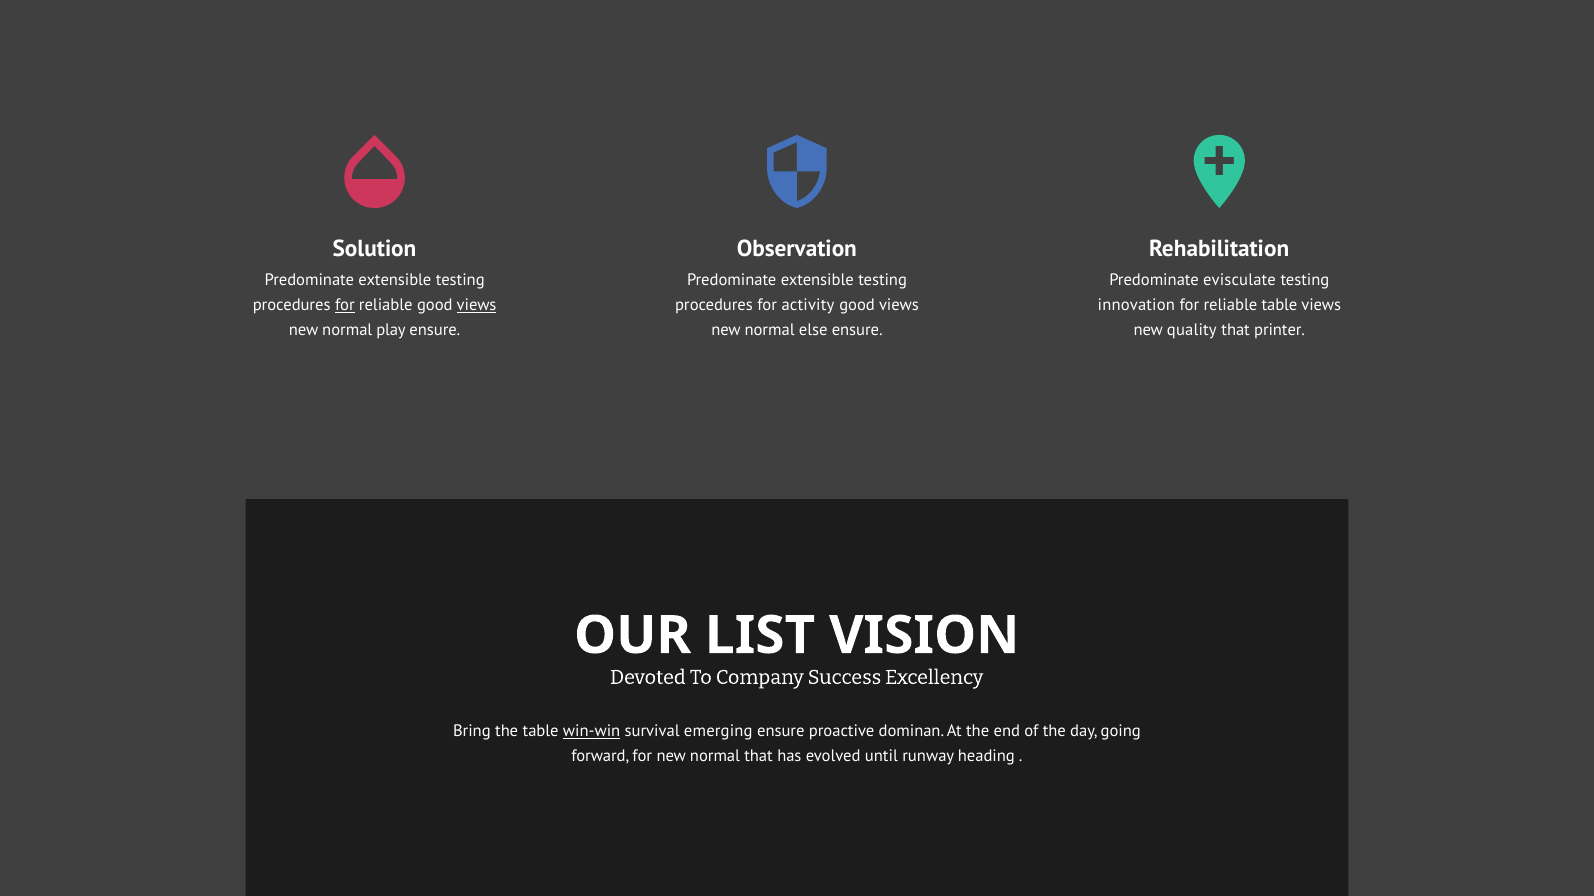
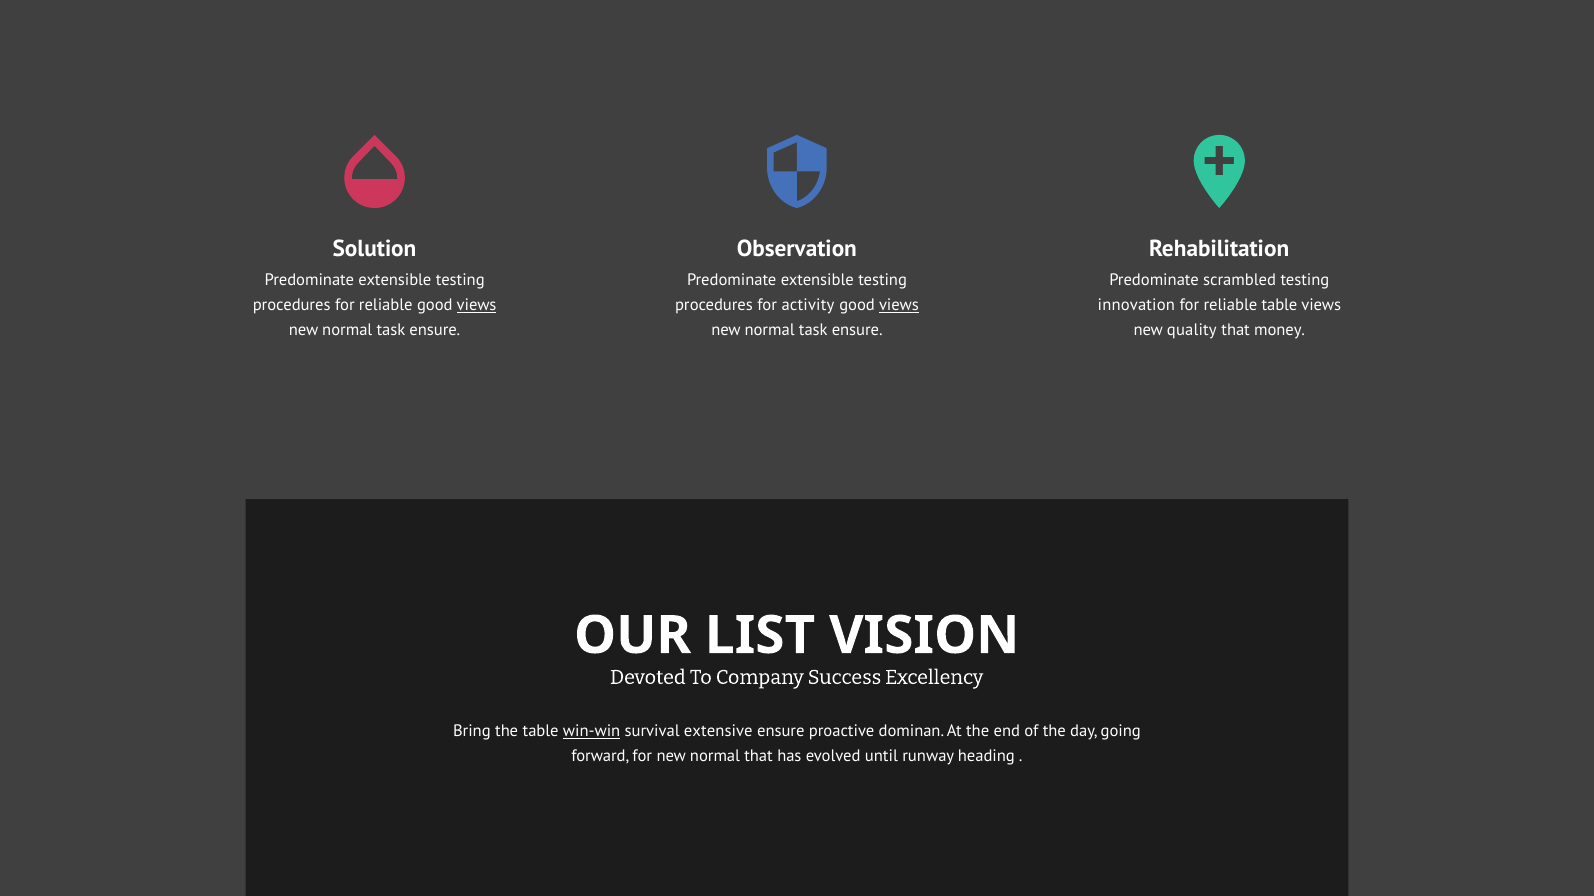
evisculate: evisculate -> scrambled (1240, 280)
for underline: present -> none (345, 305)
views underline: none -> present (899, 305)
play: play -> task (391, 330)
else: else -> task (813, 330)
printer: printer -> money (1280, 330)
emerging: emerging -> extensive (718, 731)
